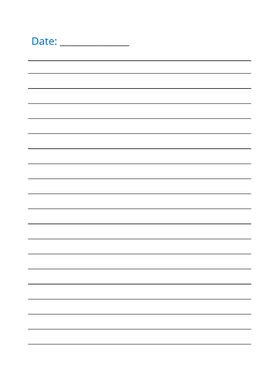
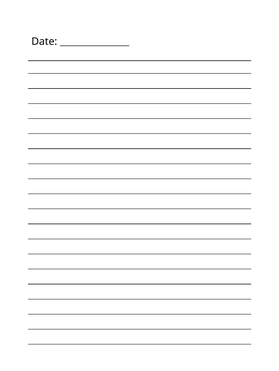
Date colour: blue -> black (44, 42)
